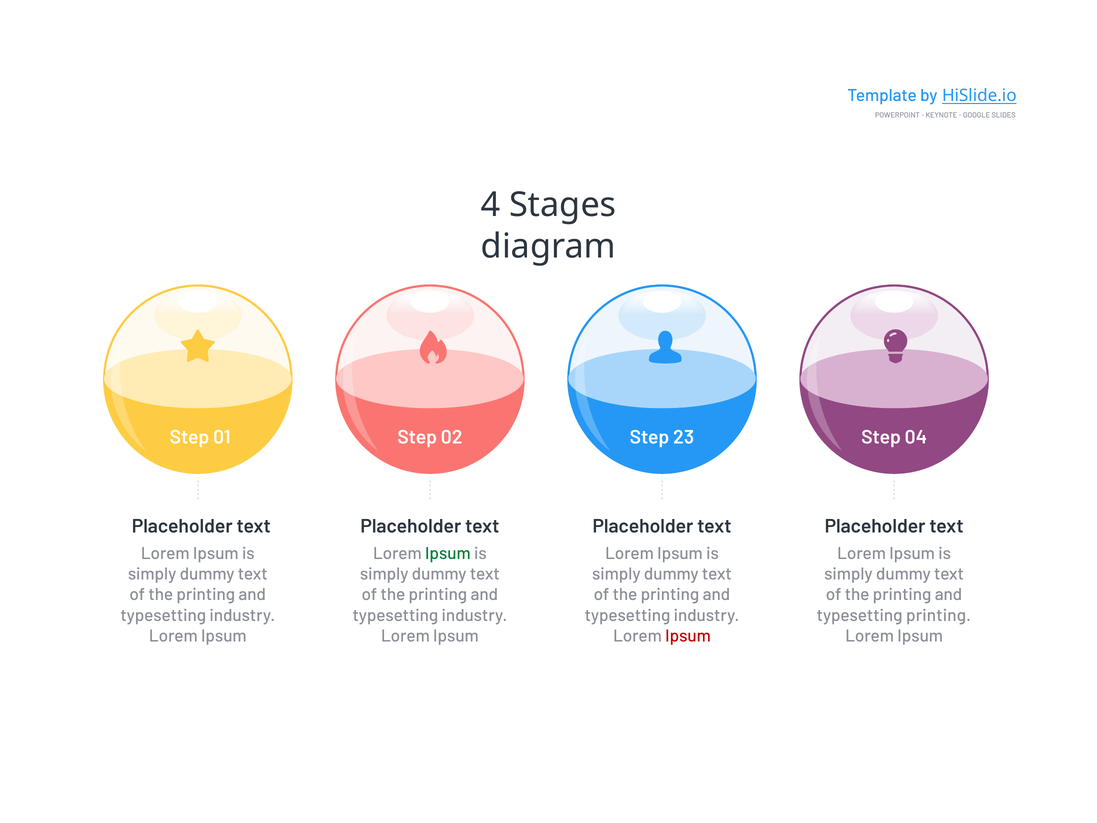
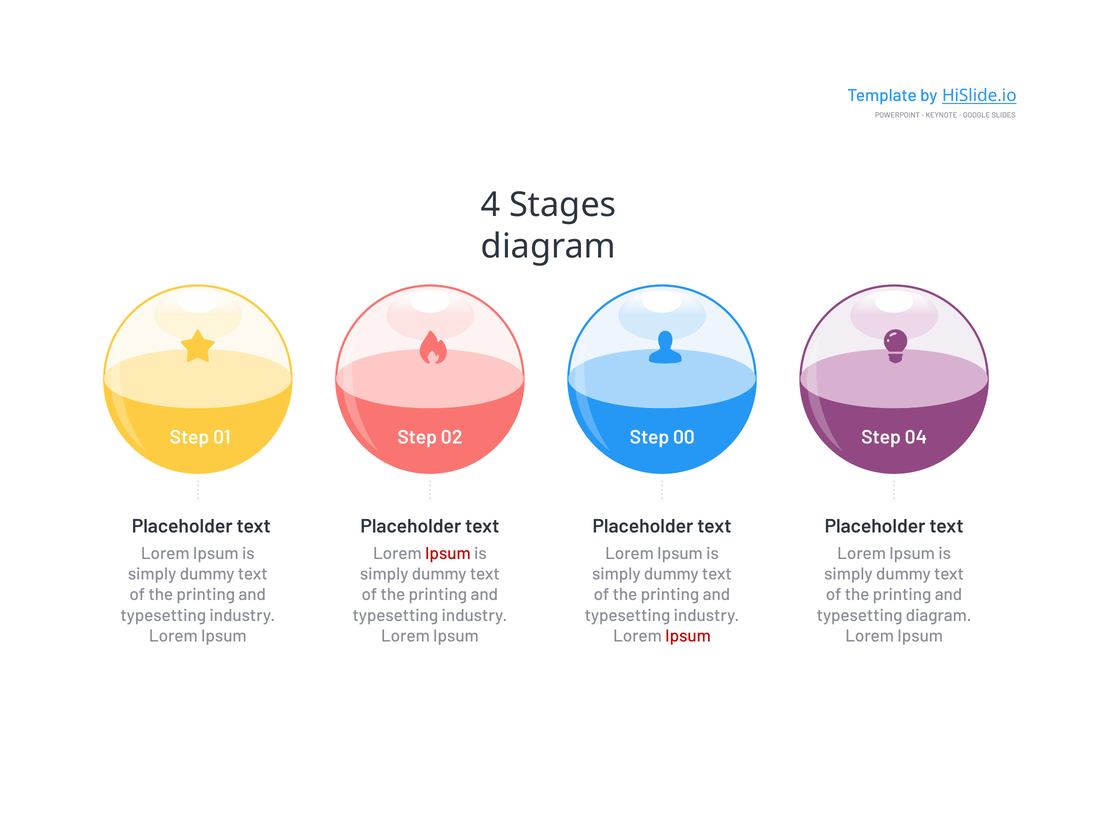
23: 23 -> 00 (684, 437)
Ipsum colour: green -> red (448, 554)
typesetting printing: printing -> diagram (939, 615)
